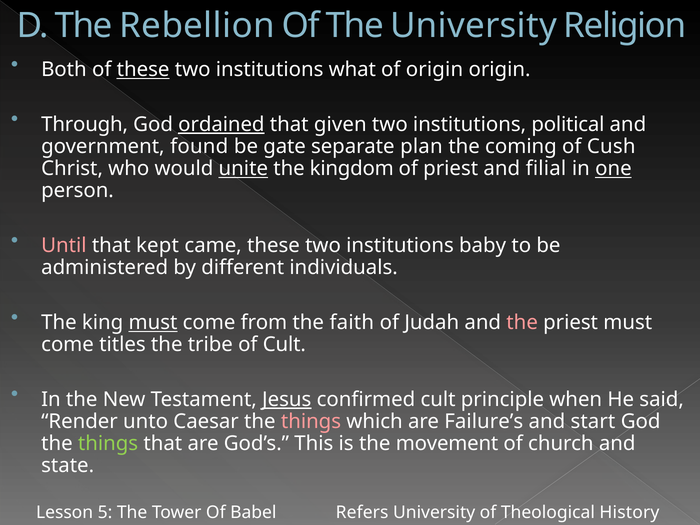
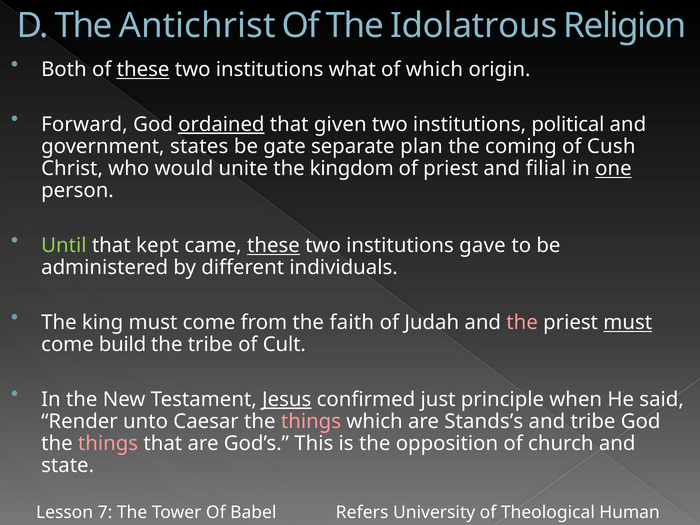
Rebellion: Rebellion -> Antichrist (197, 26)
The University: University -> Idolatrous (474, 26)
of origin: origin -> which (434, 70)
Through: Through -> Forward (84, 125)
found: found -> states (199, 147)
unite underline: present -> none (243, 169)
Until colour: pink -> light green (64, 246)
these underline: none -> present (273, 246)
baby: baby -> gave (482, 246)
must underline: present -> none (153, 323)
must underline: none -> present (628, 323)
titles: titles -> build (123, 345)
confirmed cult: cult -> just (438, 400)
Failure’s: Failure’s -> Stands’s (484, 422)
and start: start -> tribe (593, 422)
things colour: light green -> pink (108, 444)
movement: movement -> opposition (447, 444)
5: 5 -> 7 (105, 512)
History: History -> Human (630, 512)
